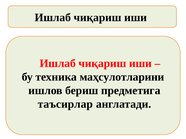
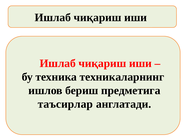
маҳсулотларини: маҳсулотларини -> техникаларнинг (122, 77)
